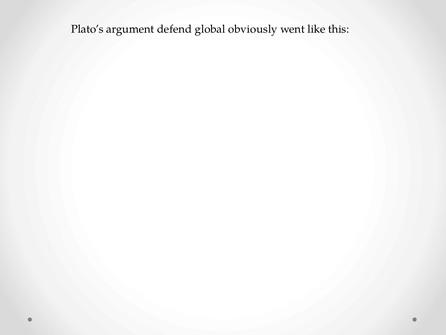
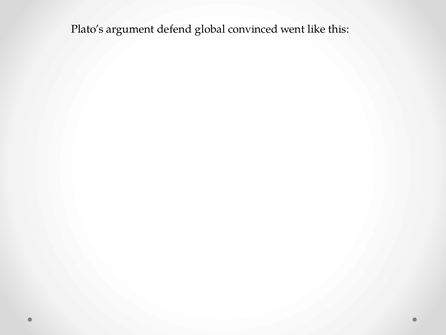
obviously: obviously -> convinced (253, 29)
